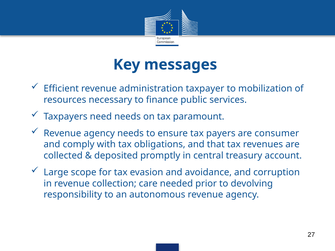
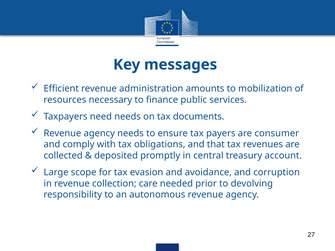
taxpayer: taxpayer -> amounts (205, 89)
paramount: paramount -> documents (199, 117)
